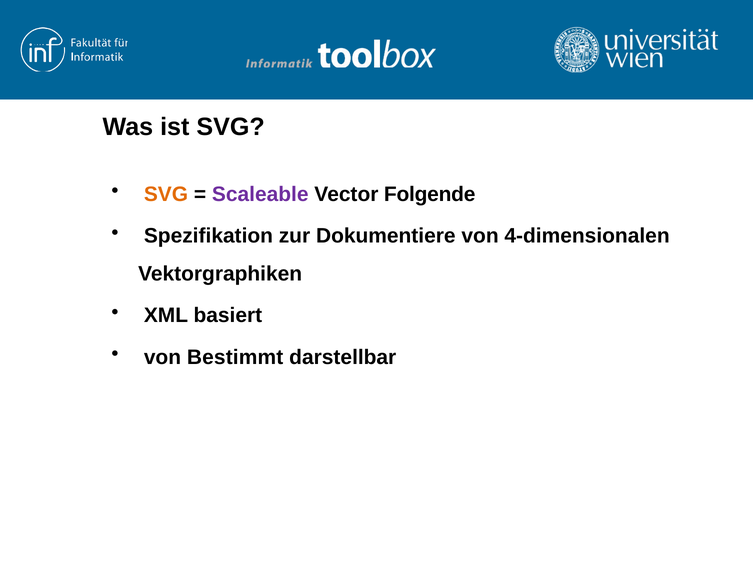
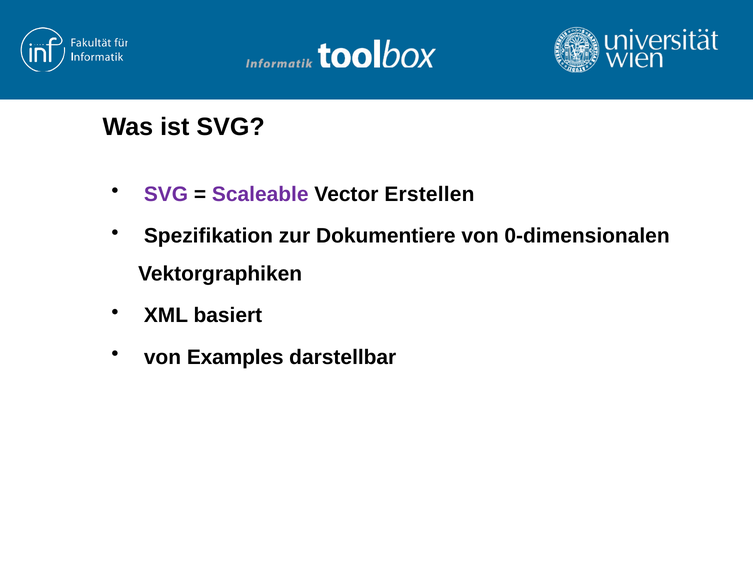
SVG colour: orange -> purple (166, 194)
Folgende: Folgende -> Erstellen (429, 194)
4-dimensionalen: 4-dimensionalen -> 0-dimensionalen (587, 236)
Bestimmt: Bestimmt -> Examples (235, 357)
